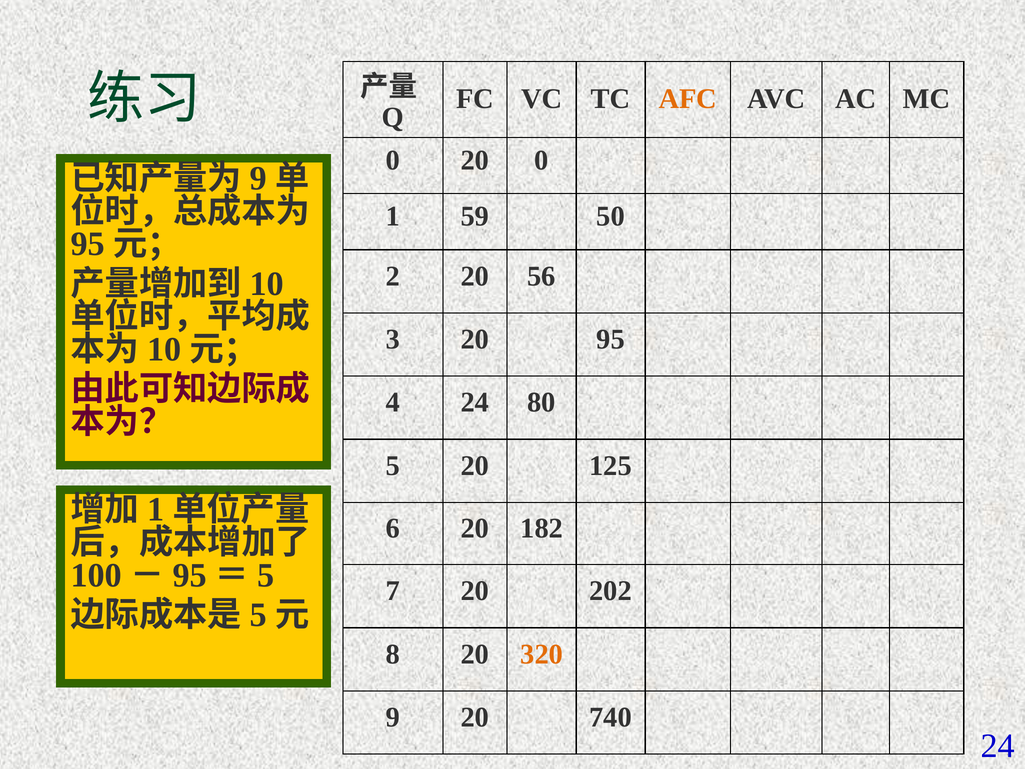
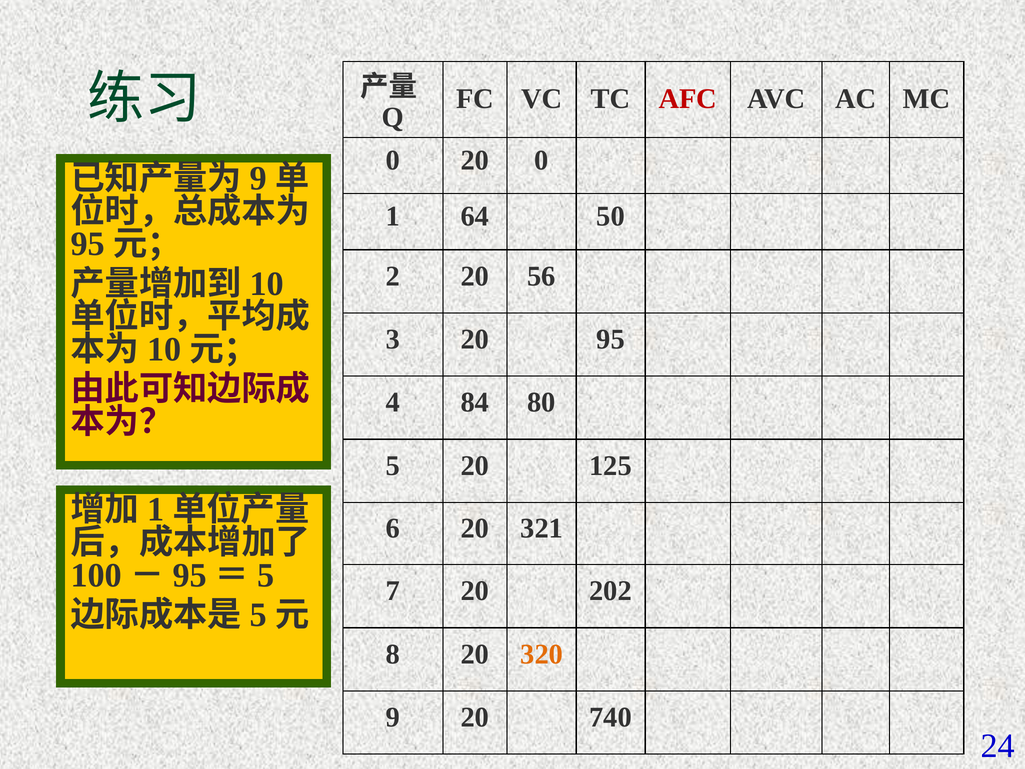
AFC colour: orange -> red (688, 99)
59: 59 -> 64 (475, 216)
4 24: 24 -> 84 (475, 402)
182: 182 -> 321 (542, 528)
